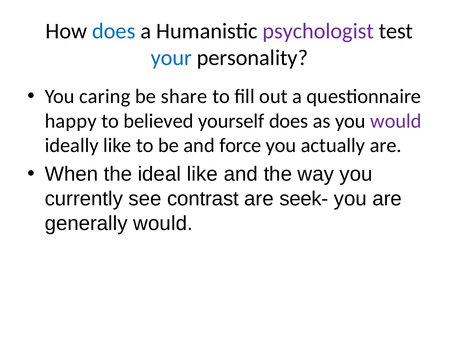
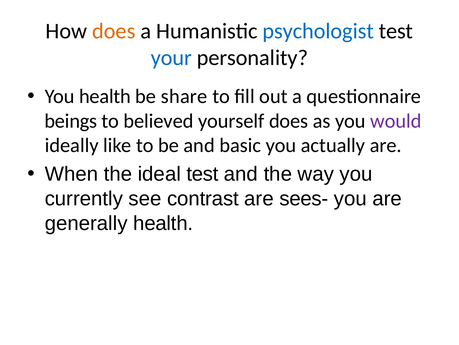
does colour: blue -> orange (114, 31)
psychologist colour: purple -> blue (318, 31)
You caring: caring -> health (105, 96)
happy: happy -> beings (71, 121)
force: force -> basic (240, 145)
ideal like: like -> test (203, 174)
seek-: seek- -> sees- (304, 198)
generally would: would -> health (163, 223)
